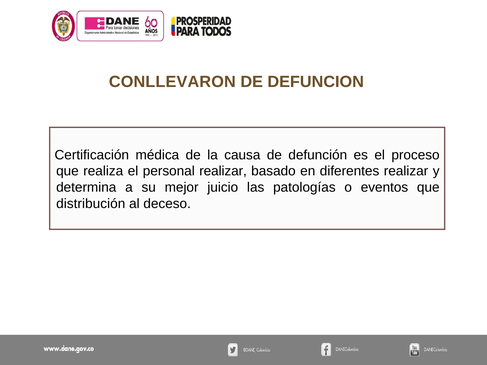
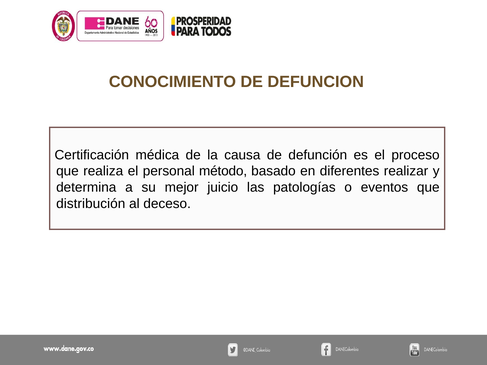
CONLLEVARON: CONLLEVARON -> CONOCIMIENTO (172, 82)
personal realizar: realizar -> método (223, 171)
